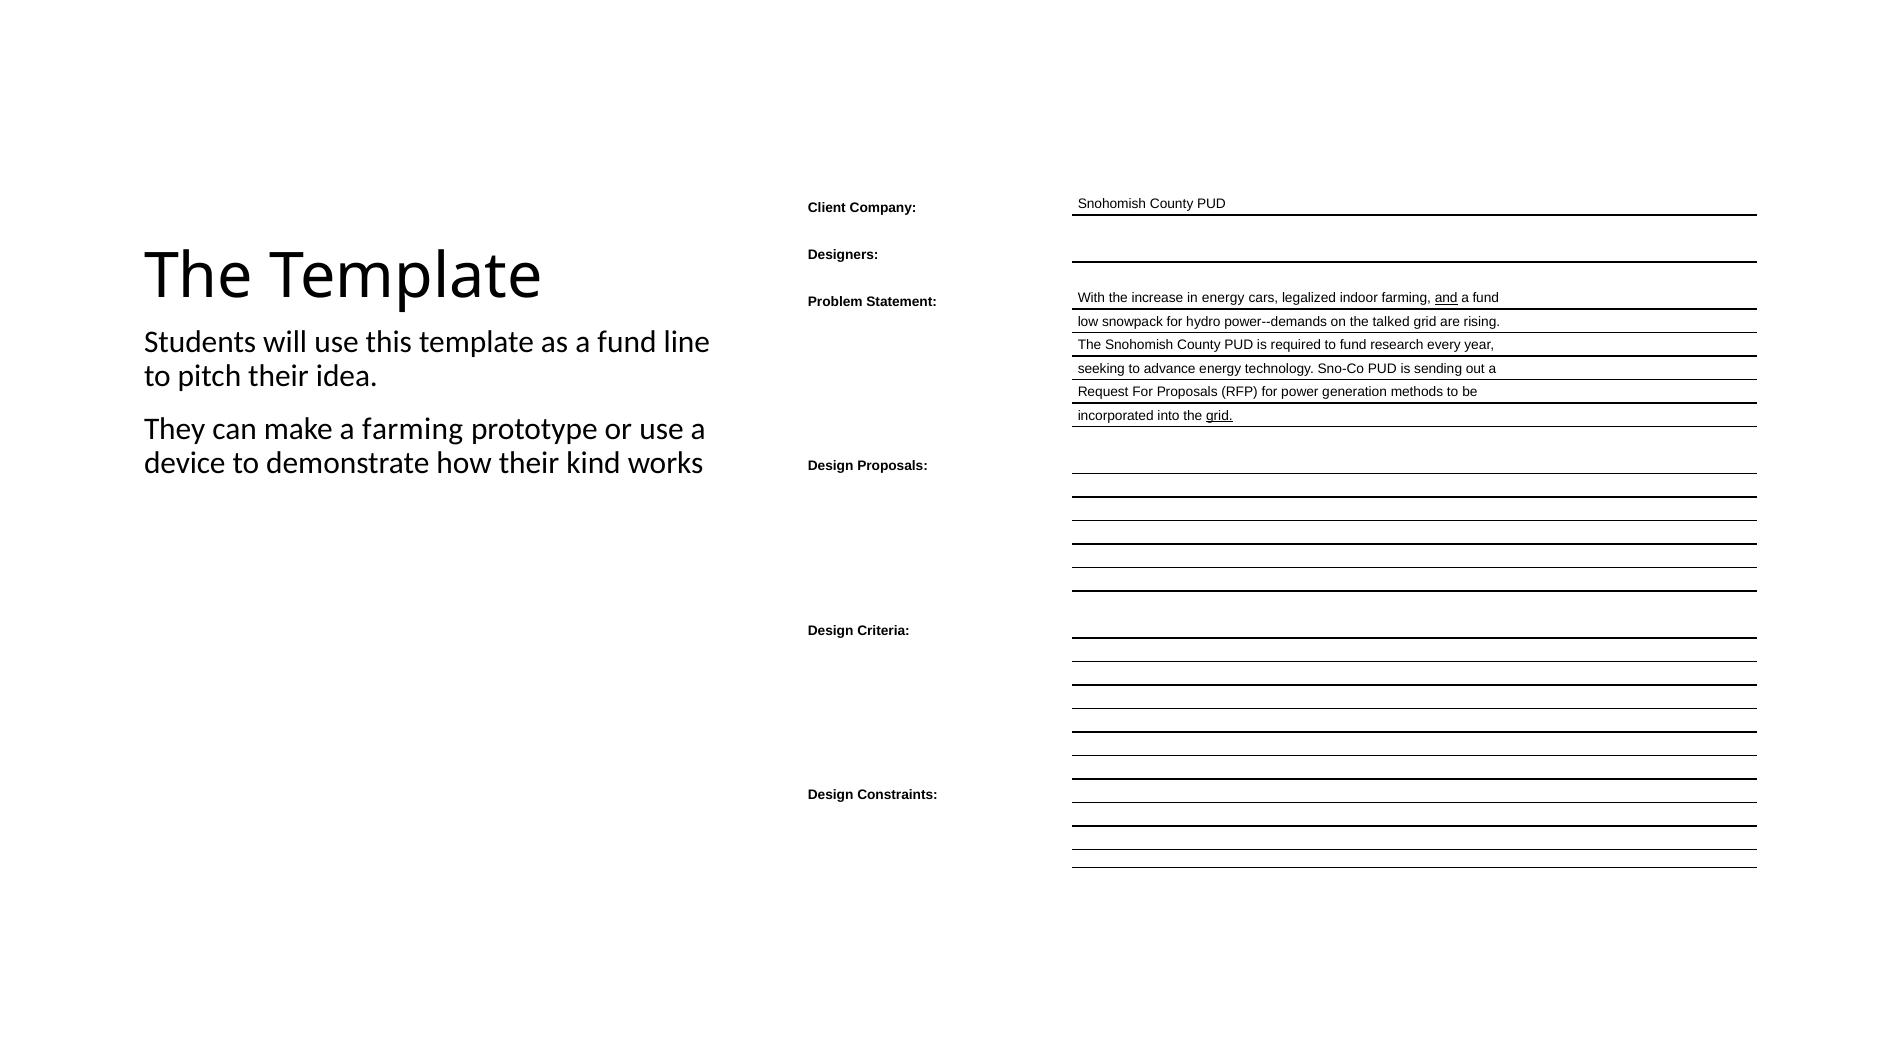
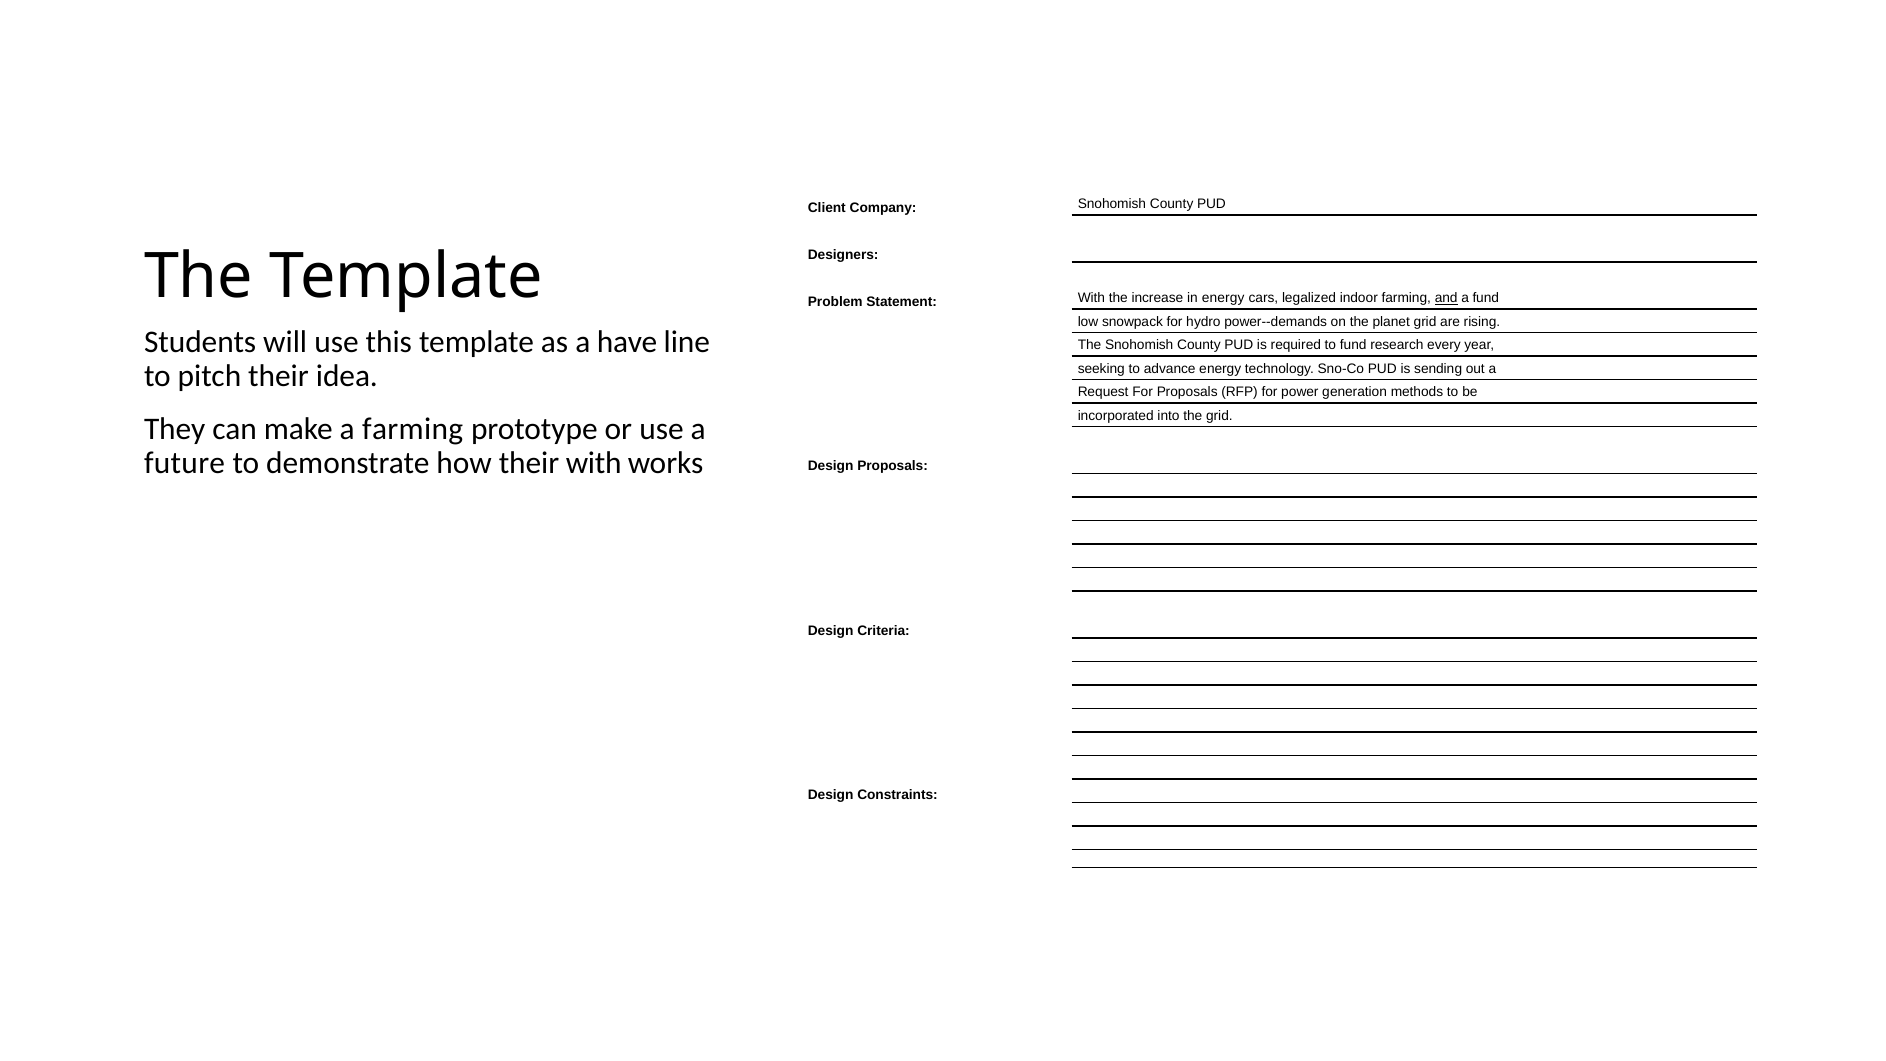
talked: talked -> planet (1391, 322)
as a fund: fund -> have (627, 342)
grid underline: present -> none (1219, 416)
device: device -> future (185, 463)
their kind: kind -> with (594, 463)
